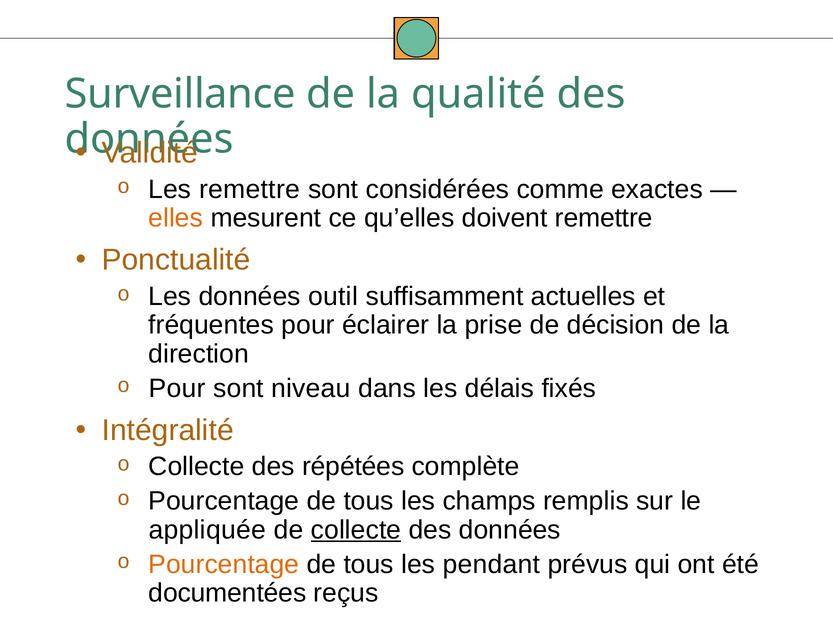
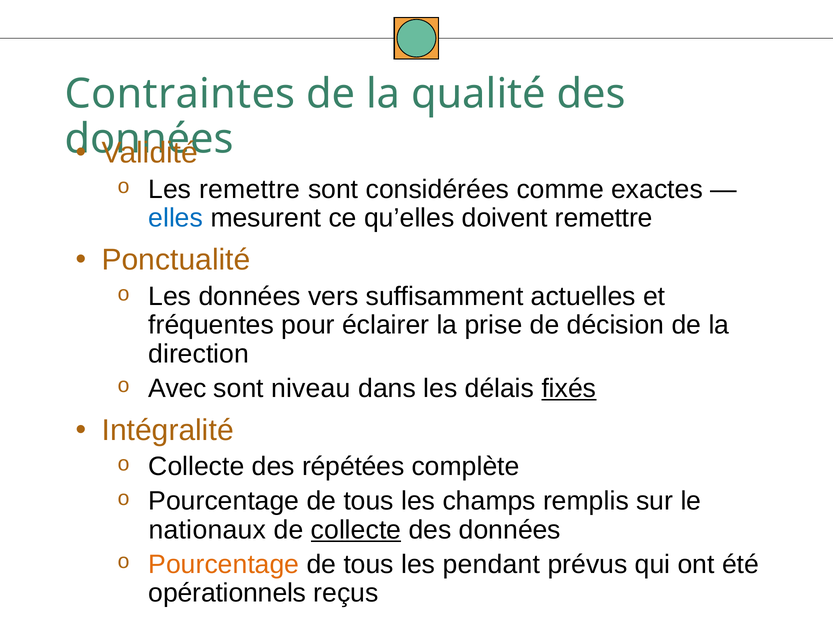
Surveillance: Surveillance -> Contraintes (180, 94)
elles colour: orange -> blue (176, 218)
outil: outil -> vers (333, 297)
Pour: Pour -> Avec (177, 389)
fixés underline: none -> present (569, 389)
appliquée: appliquée -> nationaux (207, 530)
documentées: documentées -> opérationnels (227, 594)
